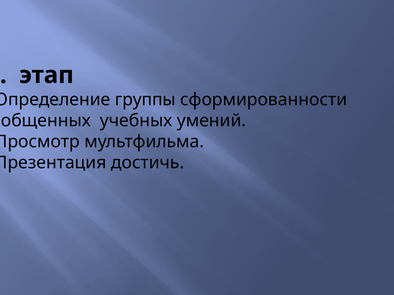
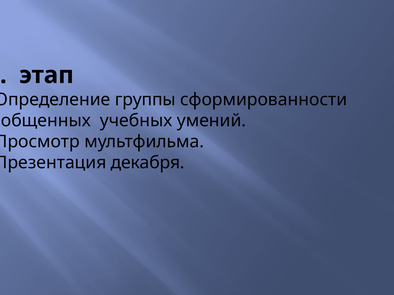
достичь: достичь -> декабря (148, 163)
